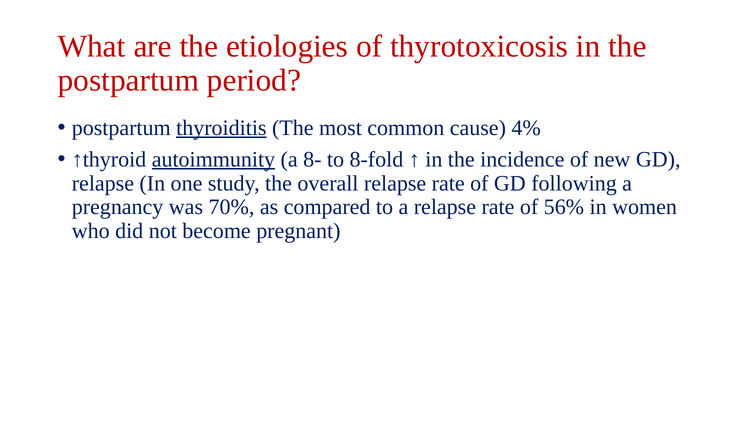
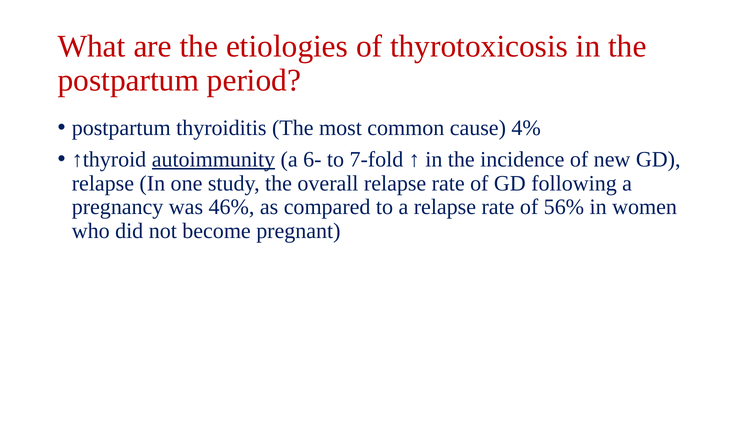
thyroiditis underline: present -> none (221, 128)
8-: 8- -> 6- (312, 160)
8-fold: 8-fold -> 7-fold (376, 160)
70%: 70% -> 46% (232, 207)
